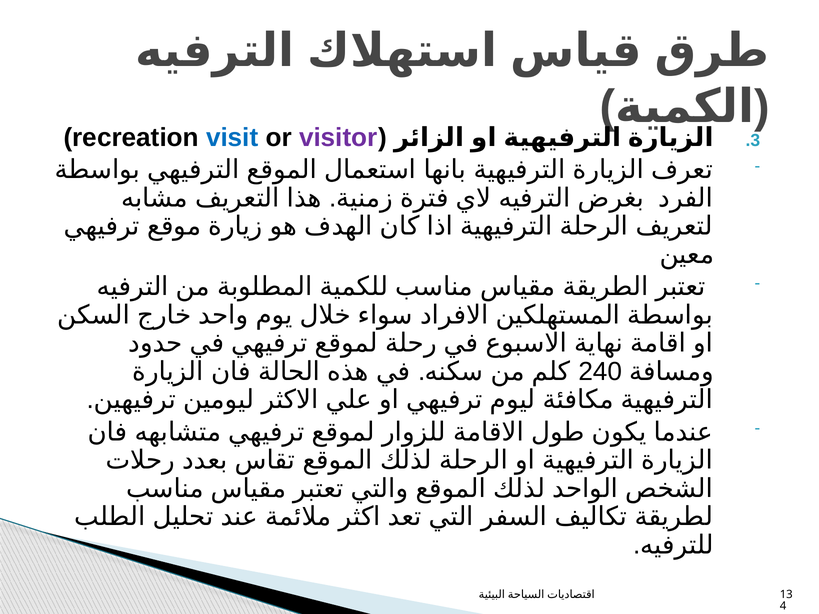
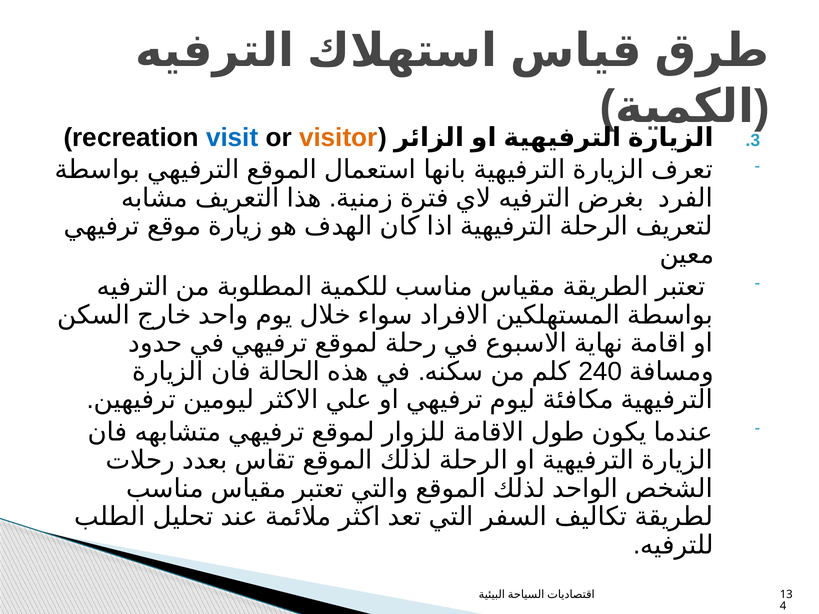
visitor colour: purple -> orange (338, 138)
